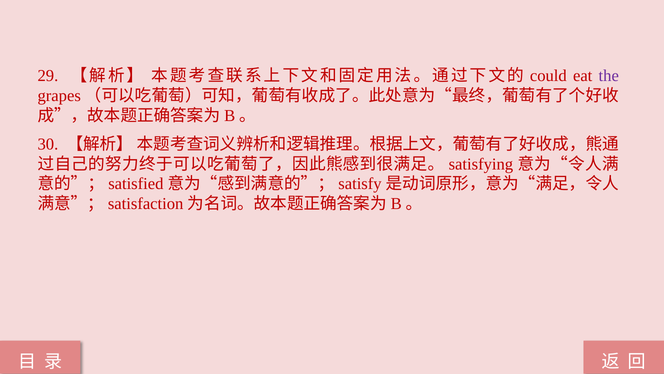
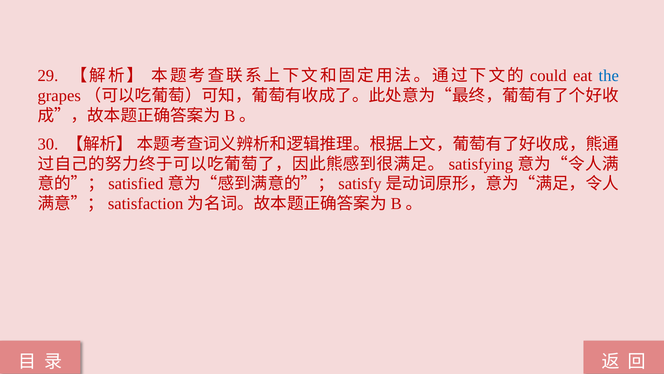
the colour: purple -> blue (609, 76)
